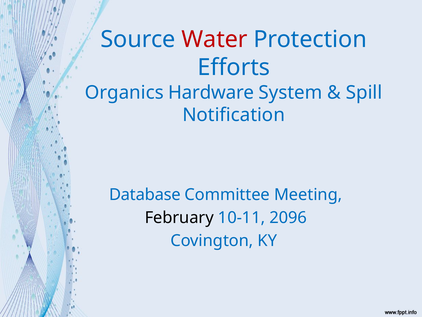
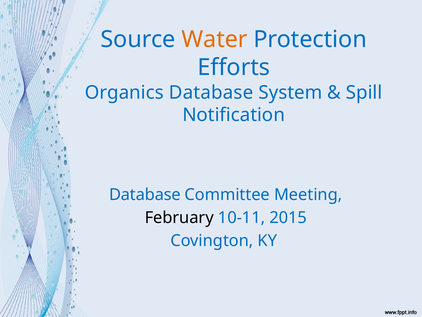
Water colour: red -> orange (215, 39)
Organics Hardware: Hardware -> Database (211, 92)
2096: 2096 -> 2015 (288, 217)
